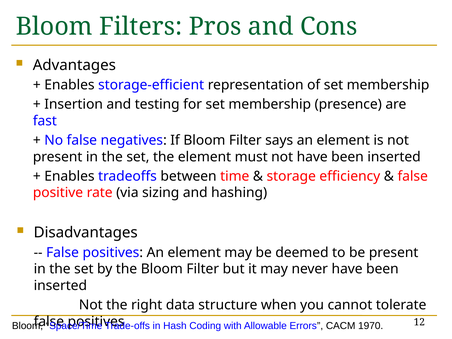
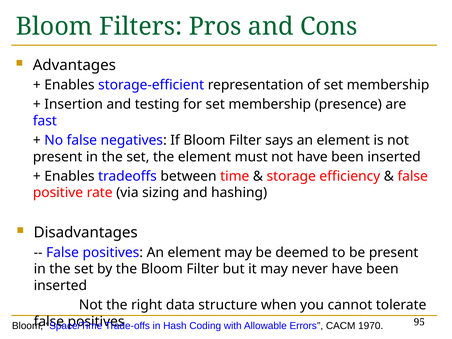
12: 12 -> 95 (419, 322)
